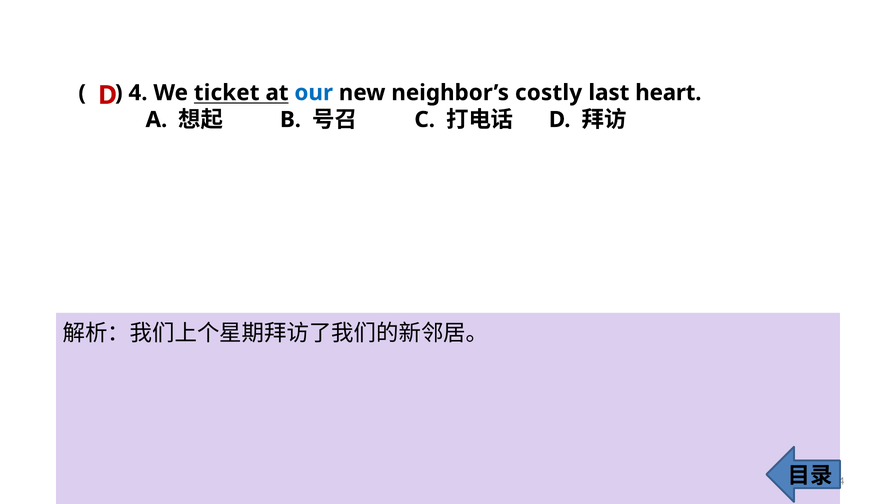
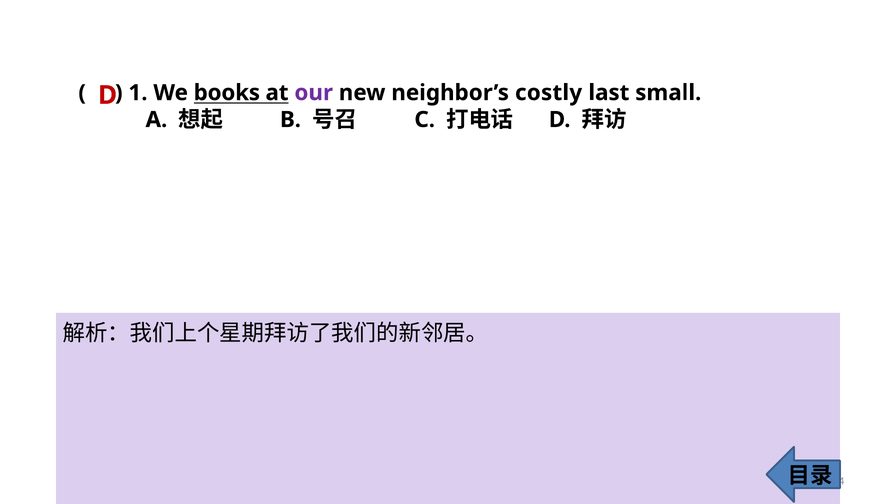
4: 4 -> 1 (138, 93)
ticket: ticket -> books (227, 93)
our colour: blue -> purple (314, 93)
heart: heart -> small (668, 93)
